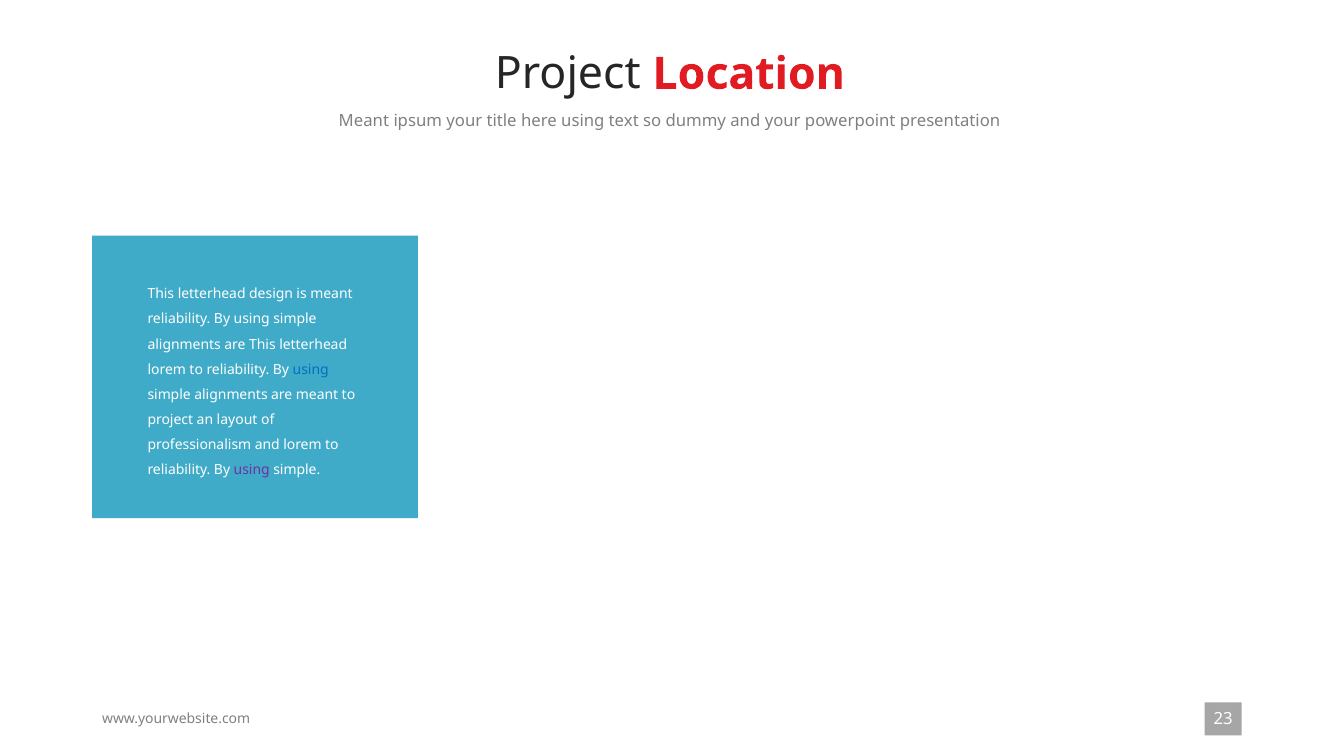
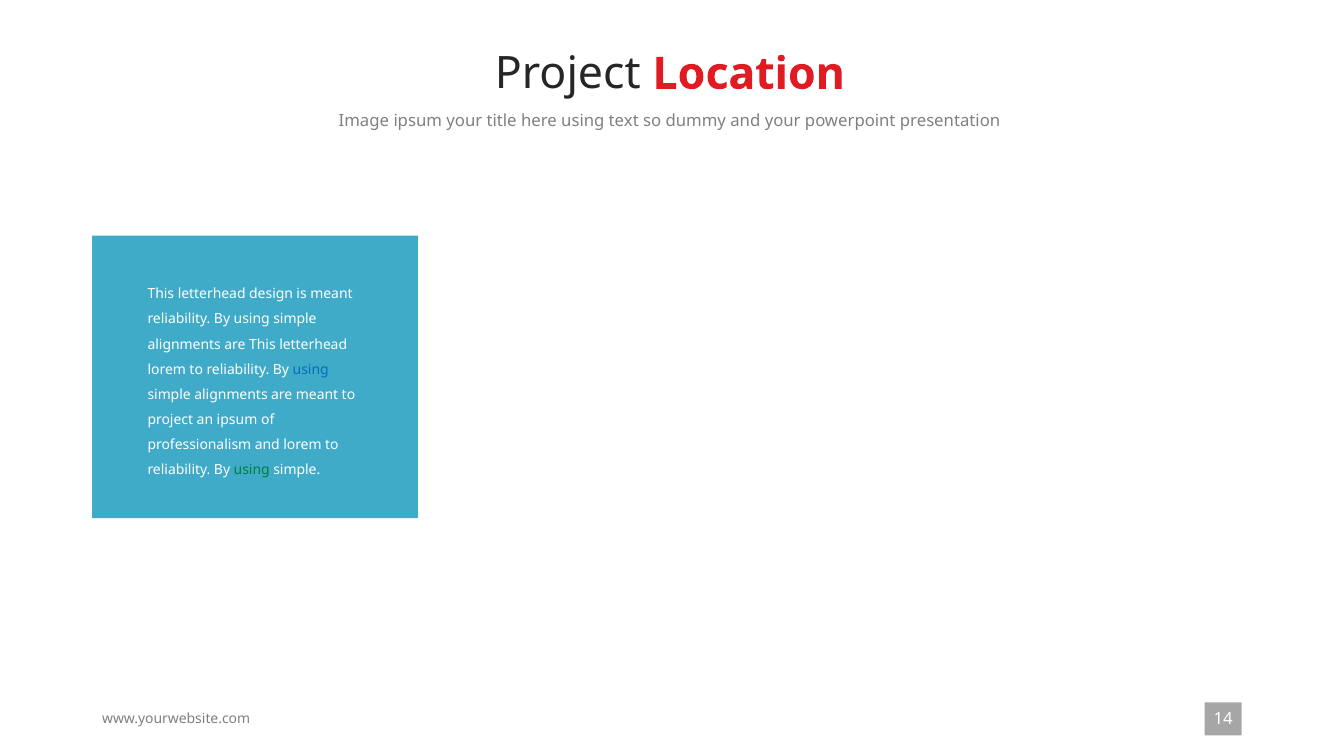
Meant: Meant -> Image (364, 121)
an layout: layout -> ipsum (237, 420)
using colour: purple -> green (252, 470)
23: 23 -> 14 (1223, 718)
